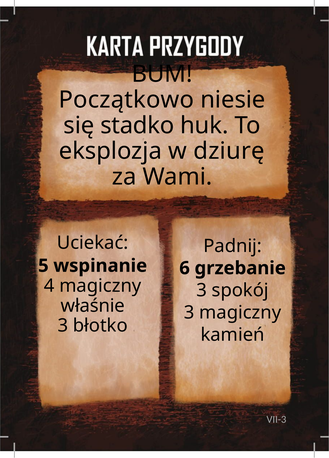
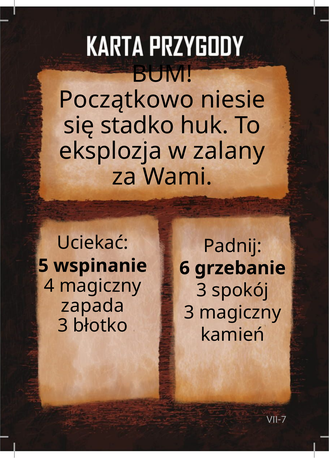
dziurę: dziurę -> zalany (229, 151)
właśnie: właśnie -> zapada (93, 306)
VII-3: VII-3 -> VII-7 (276, 419)
